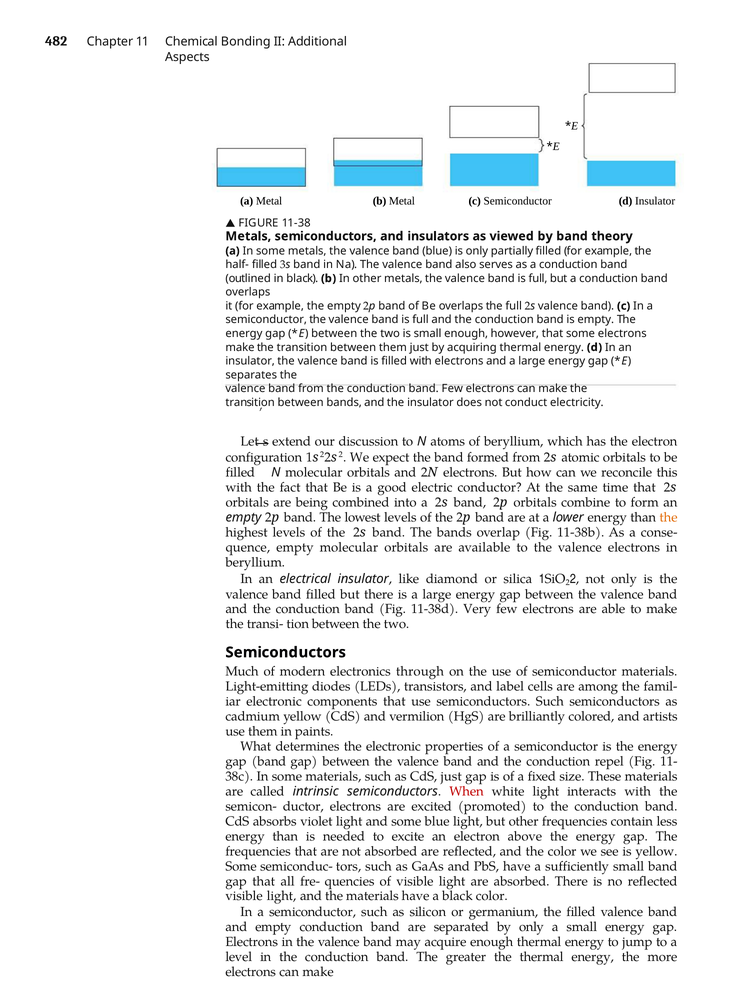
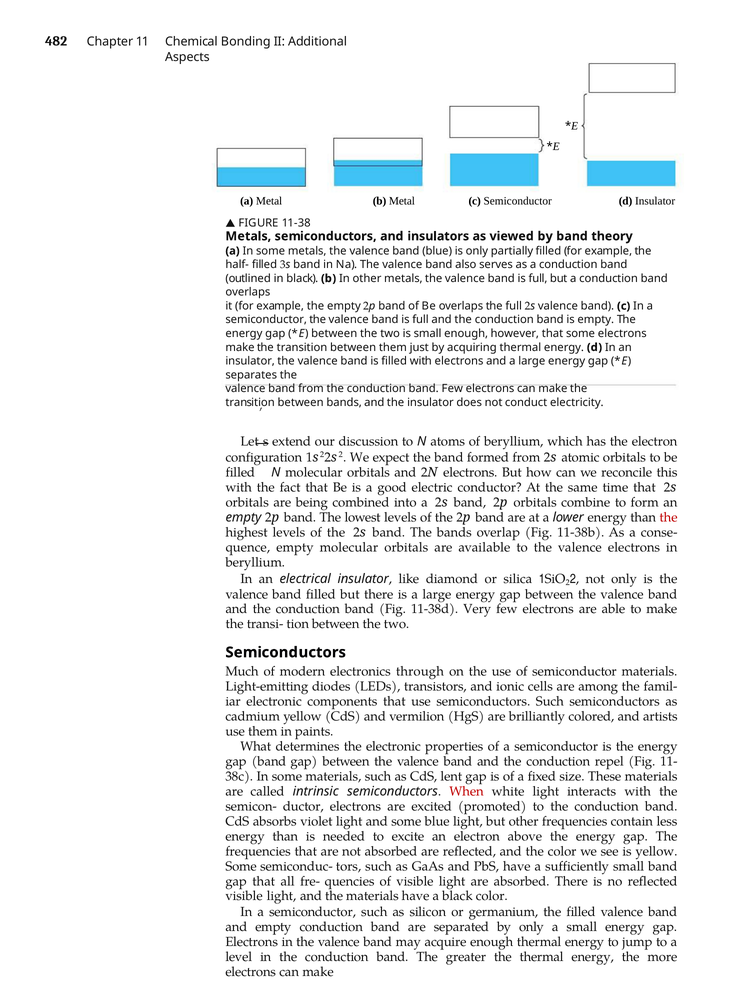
the colour: orange -> red (668, 517)
label: label -> ionic (510, 686)
CdS just: just -> lent (451, 776)
